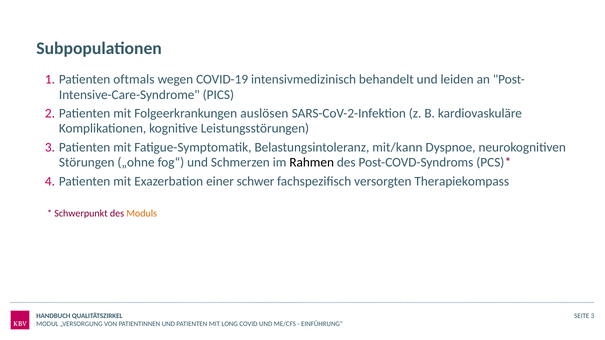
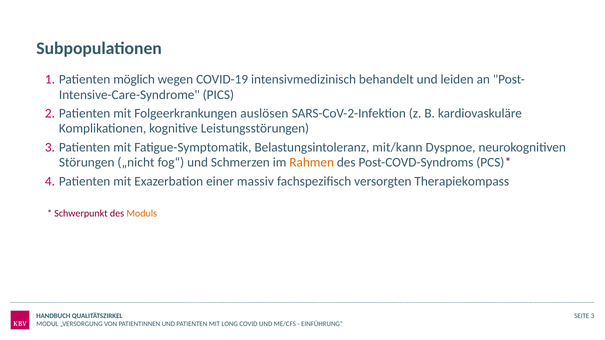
oftmals: oftmals -> möglich (134, 80)
„ohne: „ohne -> „nicht (136, 163)
Rahmen colour: black -> orange (312, 163)
schwer: schwer -> massiv (255, 182)
